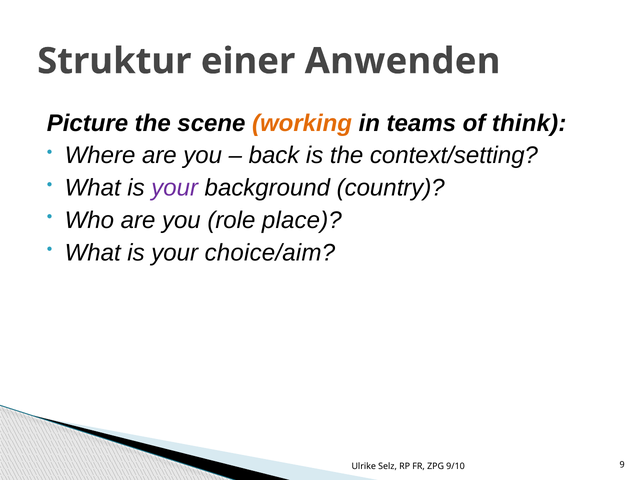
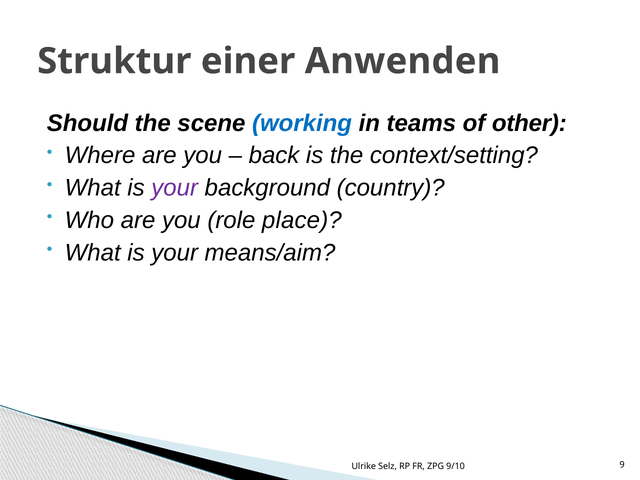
Picture: Picture -> Should (87, 123)
working colour: orange -> blue (302, 123)
think: think -> other (529, 123)
choice/aim: choice/aim -> means/aim (270, 253)
